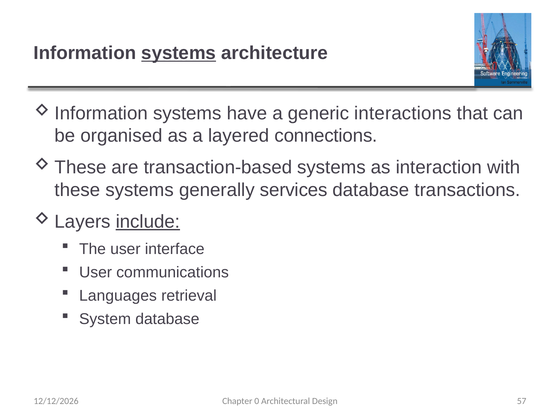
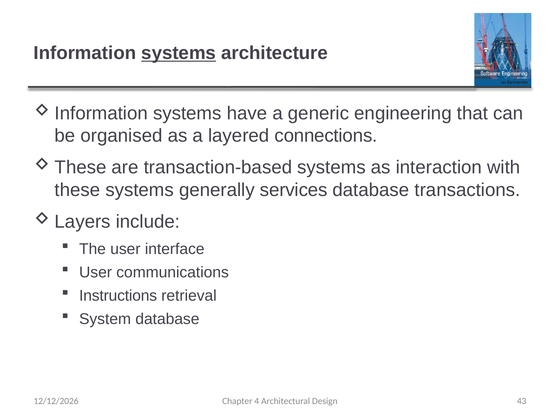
interactions: interactions -> engineering (403, 113)
include underline: present -> none (148, 222)
Languages: Languages -> Instructions (118, 296)
0: 0 -> 4 (257, 401)
57: 57 -> 43 (522, 401)
